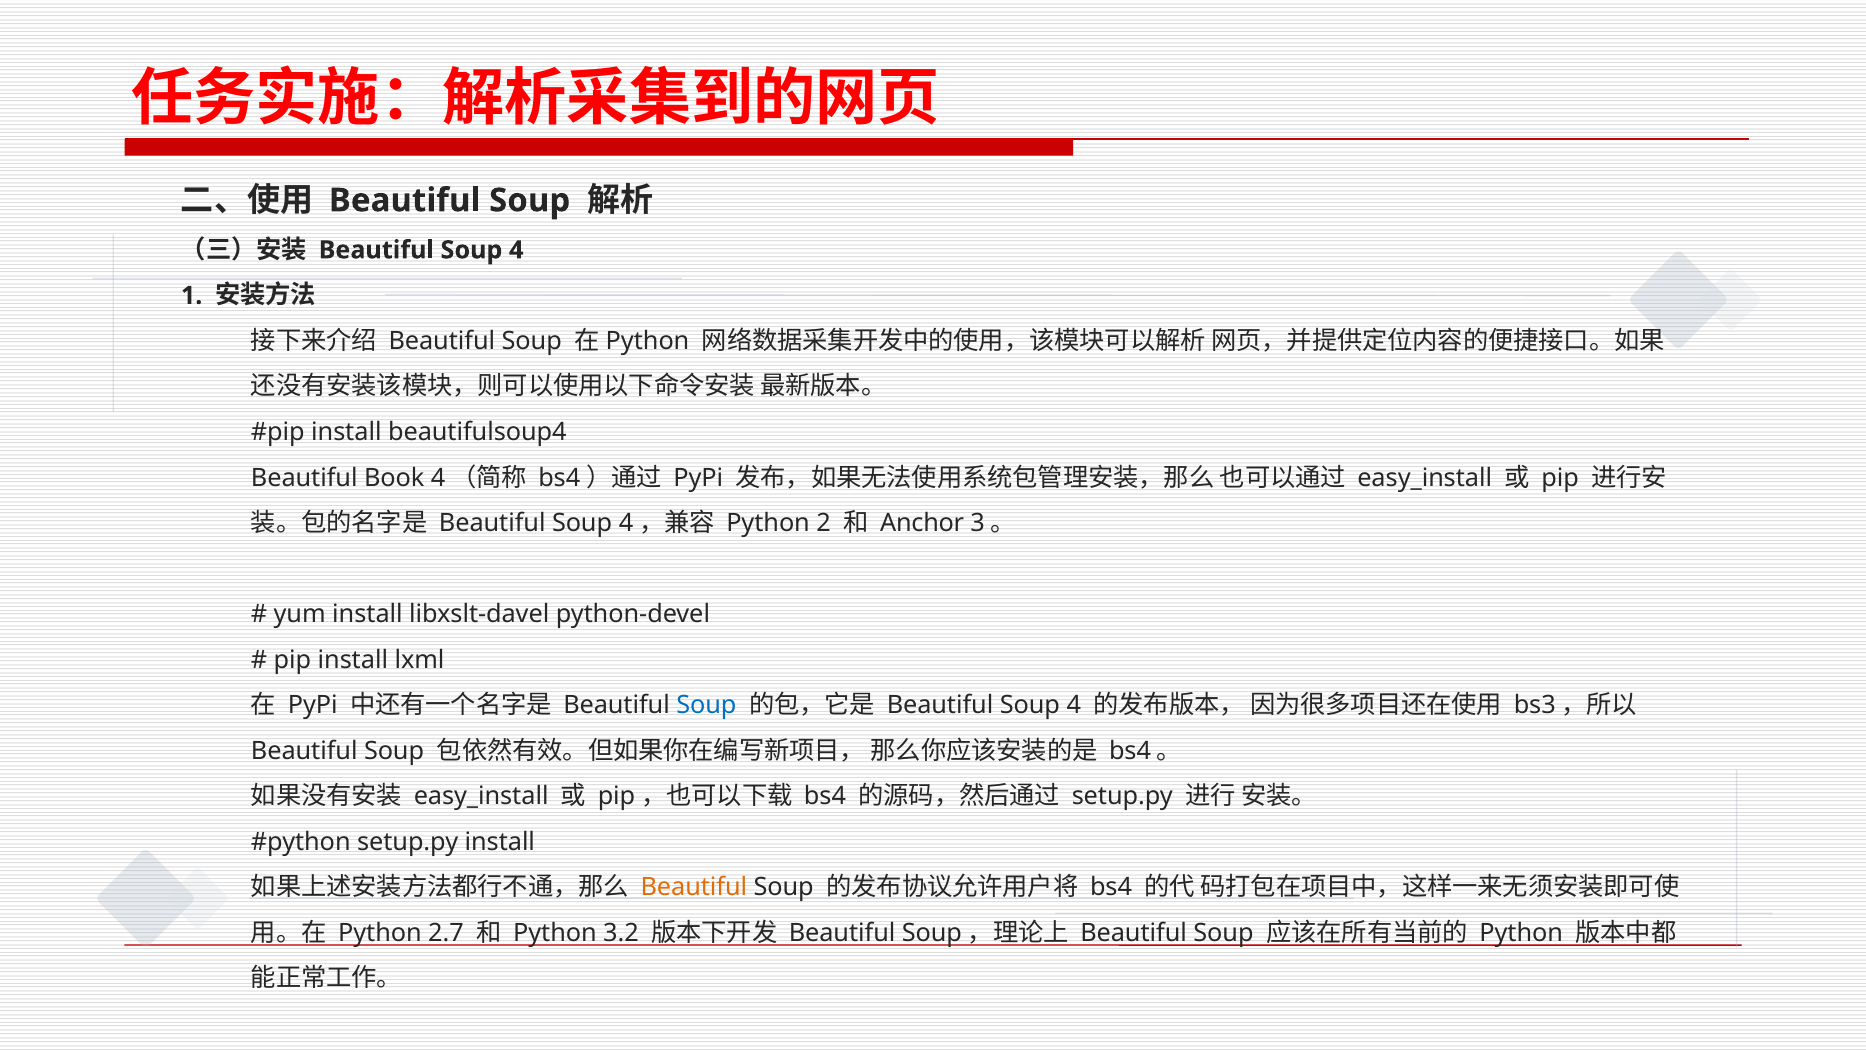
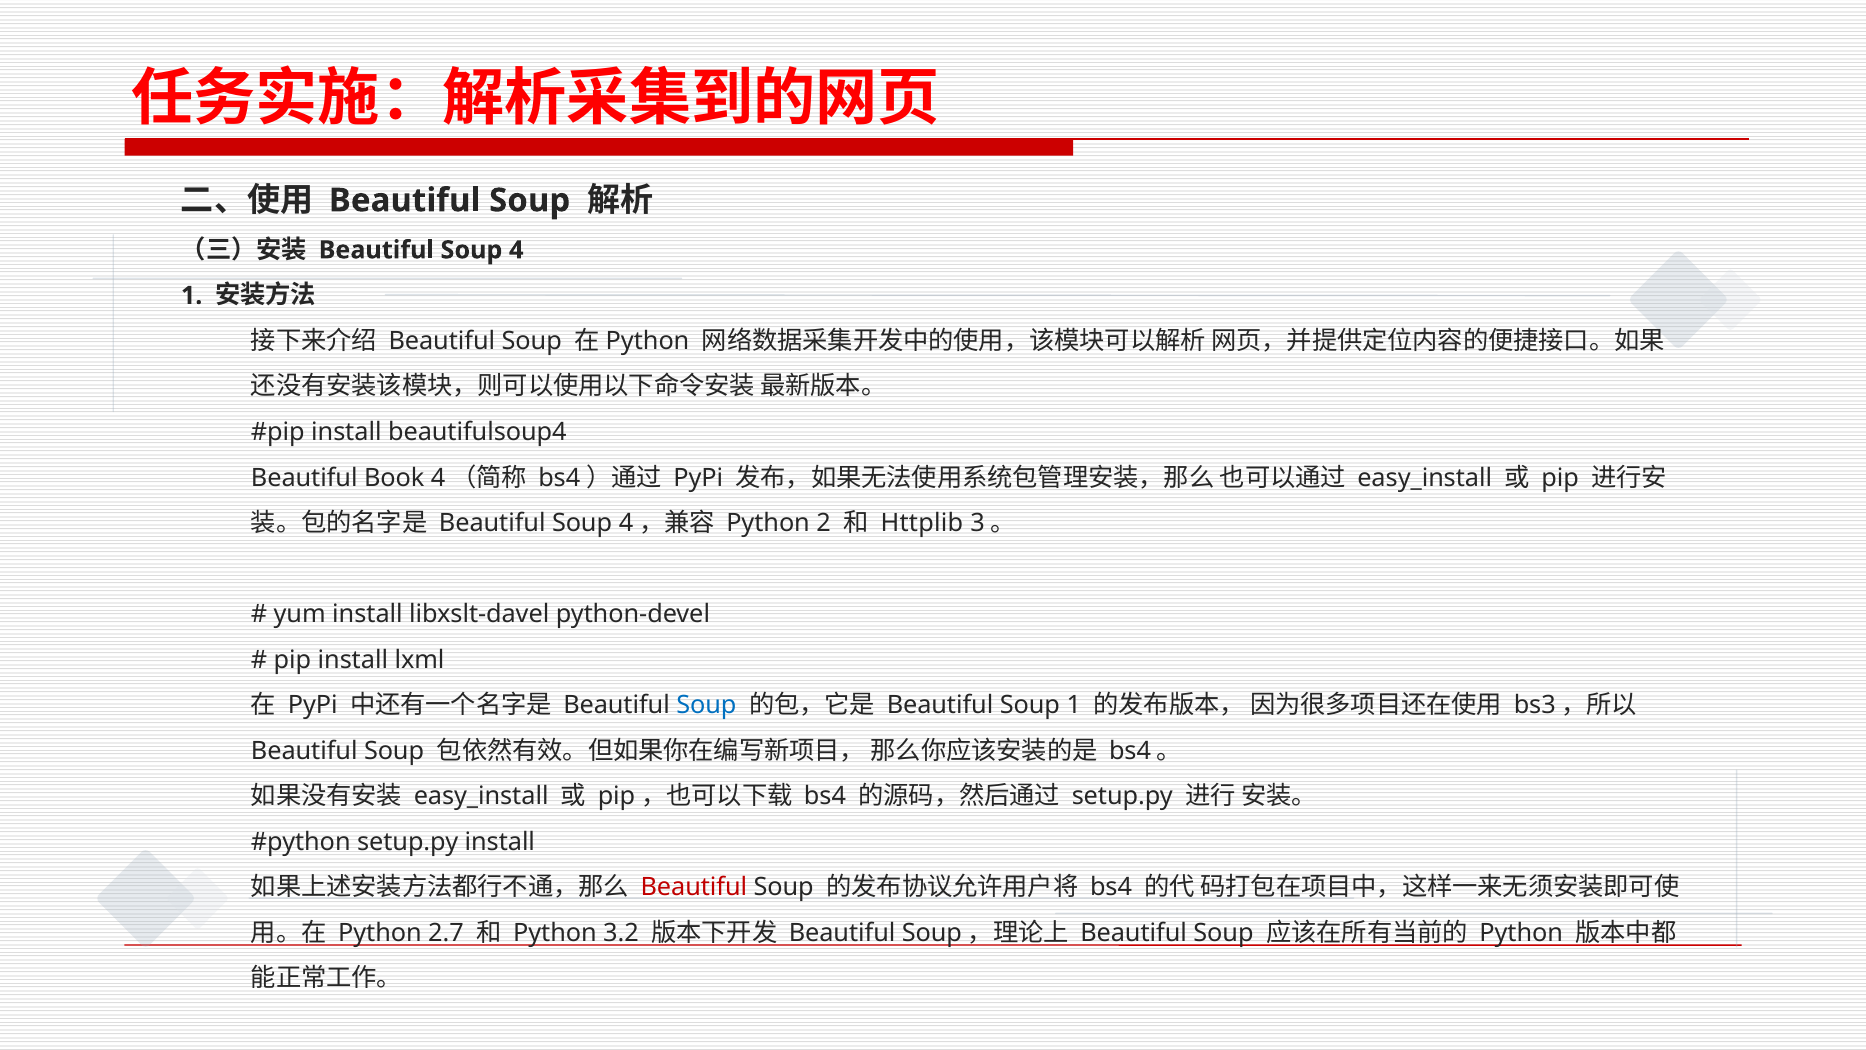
Anchor: Anchor -> Httplib (922, 523)
4: 4 -> 1 (1074, 705)
Beautiful colour: orange -> red (694, 887)
